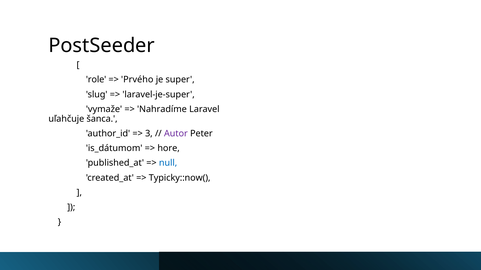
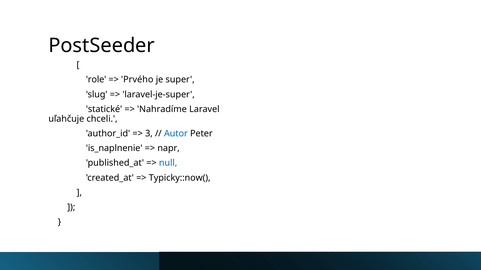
vymaže: vymaže -> statické (104, 109)
šanca: šanca -> chceli (102, 119)
Autor colour: purple -> blue (176, 134)
is_dátumom: is_dátumom -> is_naplnenie (114, 149)
hore: hore -> napr (169, 149)
